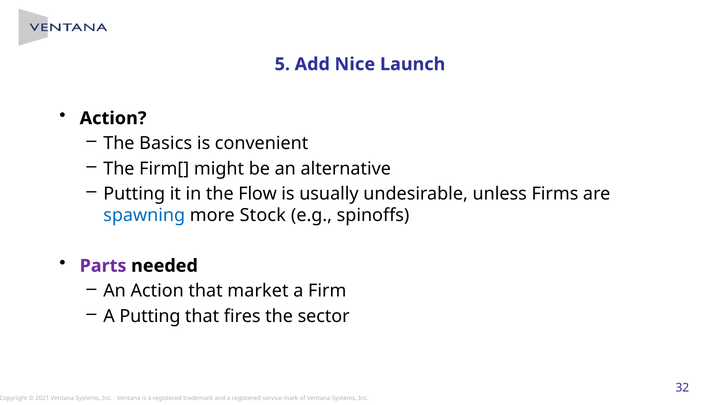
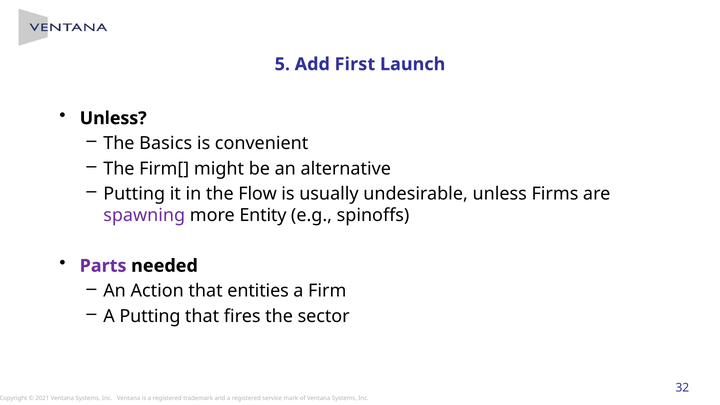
Nice: Nice -> First (355, 64)
Action: Action -> Unless (113, 118)
spawning colour: blue -> purple (144, 215)
Stock: Stock -> Entity (263, 215)
market: market -> entities (258, 291)
